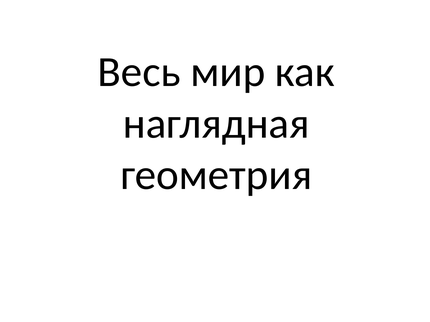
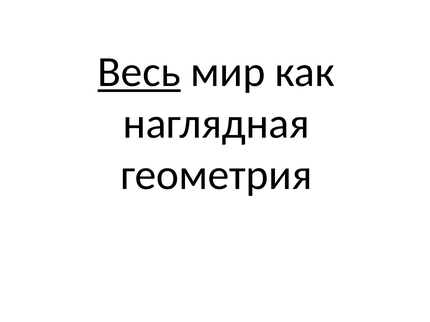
Весь underline: none -> present (139, 72)
